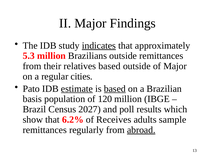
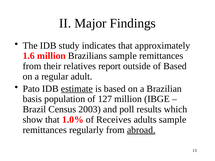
indicates underline: present -> none (99, 46)
5.3: 5.3 -> 1.6 (29, 56)
Brazilians outside: outside -> sample (123, 56)
relatives based: based -> report (110, 66)
of Major: Major -> Based (175, 66)
cities: cities -> adult (82, 77)
based underline: present -> none (115, 89)
120: 120 -> 127 (105, 99)
2027: 2027 -> 2003 (90, 109)
6.2%: 6.2% -> 1.0% (73, 120)
